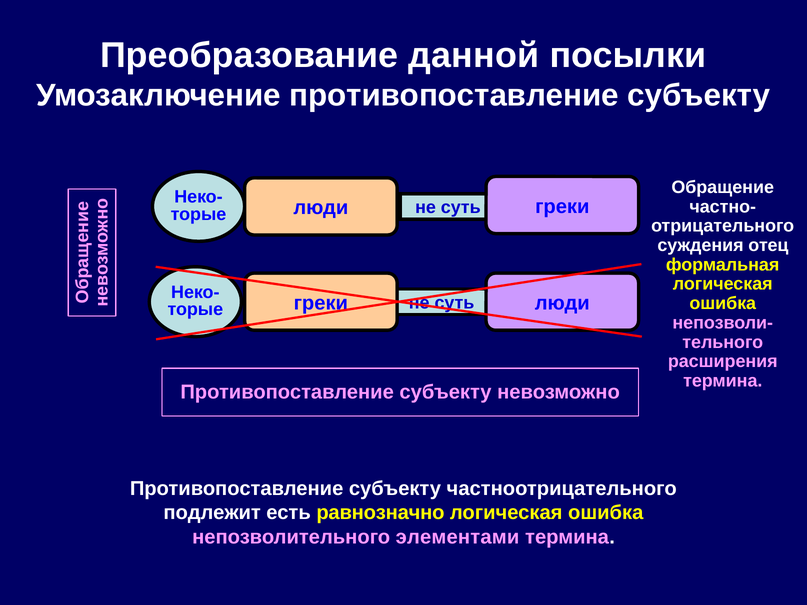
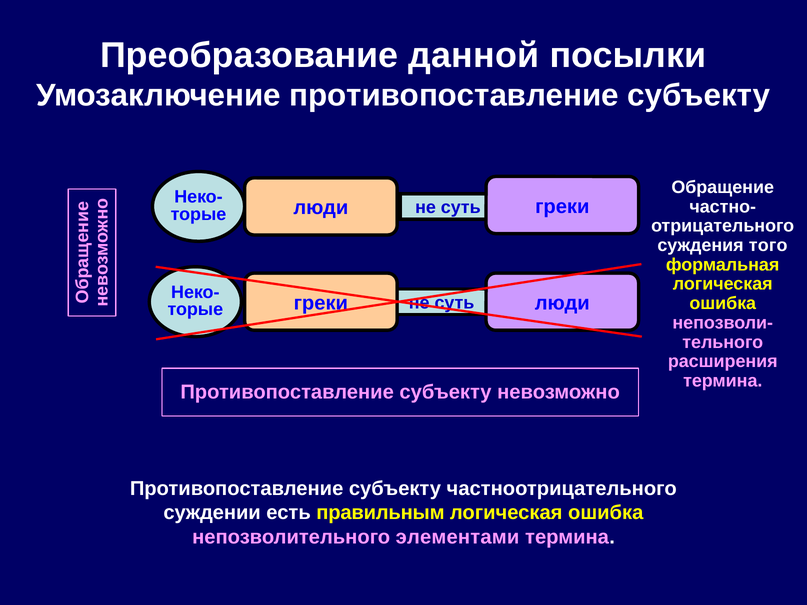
отец: отец -> того (768, 245)
подлежит: подлежит -> суждении (212, 513)
равнозначно: равнозначно -> правильным (380, 513)
